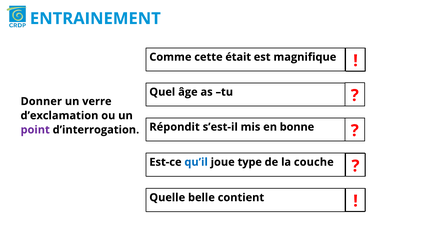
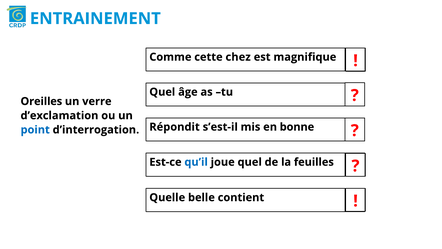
était: était -> chez (238, 57)
Donner: Donner -> Oreilles (41, 101)
point colour: purple -> blue (35, 130)
joue type: type -> quel (250, 162)
couche: couche -> feuilles (314, 162)
